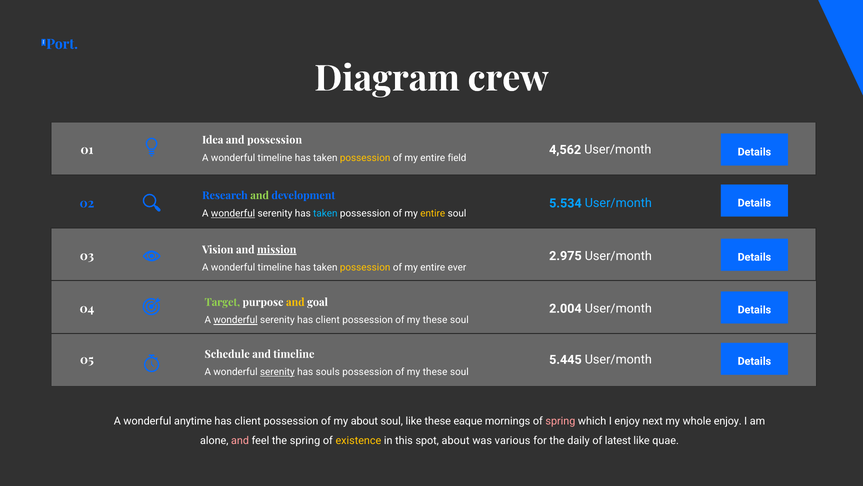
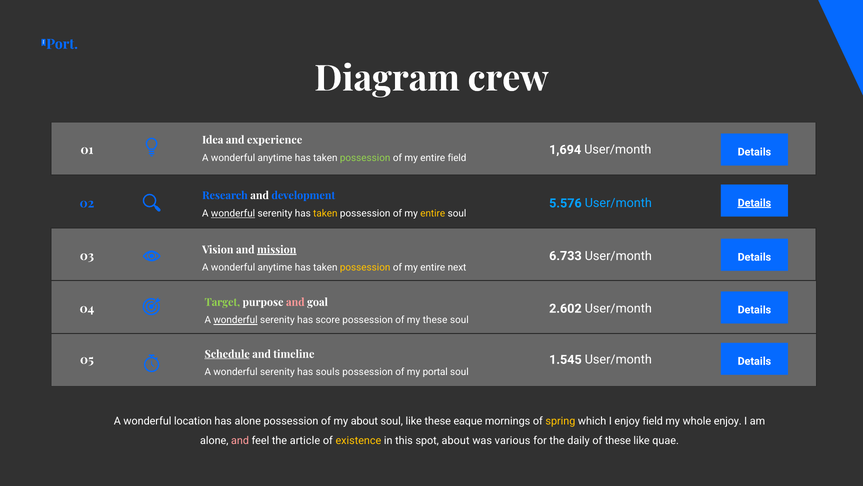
and possession: possession -> experience (275, 140)
4,562: 4,562 -> 1,694 (565, 150)
timeline: timeline -> anytime (275, 158)
possession colour: yellow -> light green (365, 158)
and colour: light green -> white (260, 195)
5.534: 5.534 -> 5.576 (565, 203)
Details underline: none -> present (754, 203)
taken colour: light blue -> yellow (325, 213)
2.975: 2.975 -> 6.733 (565, 256)
timeline: timeline -> anytime (275, 267)
ever: ever -> next (457, 267)
and colour: yellow -> pink (295, 302)
2.004: 2.004 -> 2.602 (565, 308)
serenity has client: client -> score (328, 320)
Schedule underline: none -> present (227, 354)
5.445: 5.445 -> 1.545 (565, 359)
serenity underline: present -> none (277, 372)
these: these -> portal (435, 372)
anytime: anytime -> location (193, 421)
client: client -> alone (248, 421)
spring colour: pink -> yellow (560, 421)
enjoy next: next -> field (653, 421)
the spring: spring -> article (305, 440)
of latest: latest -> these (618, 440)
